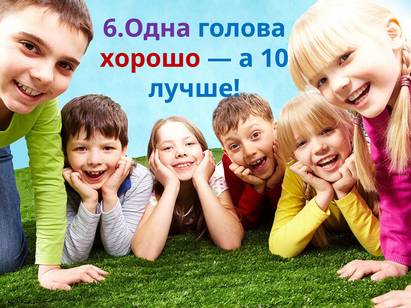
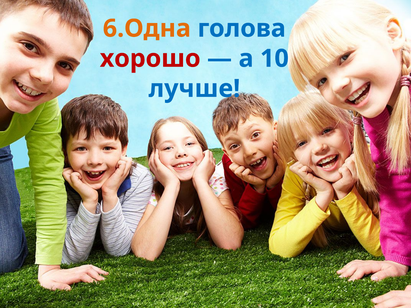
6.Одна colour: purple -> orange (147, 28)
